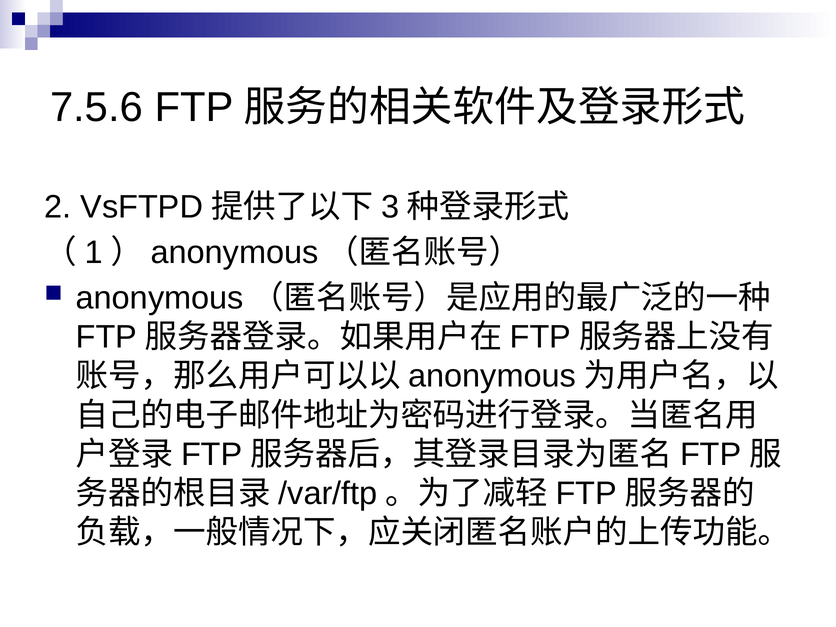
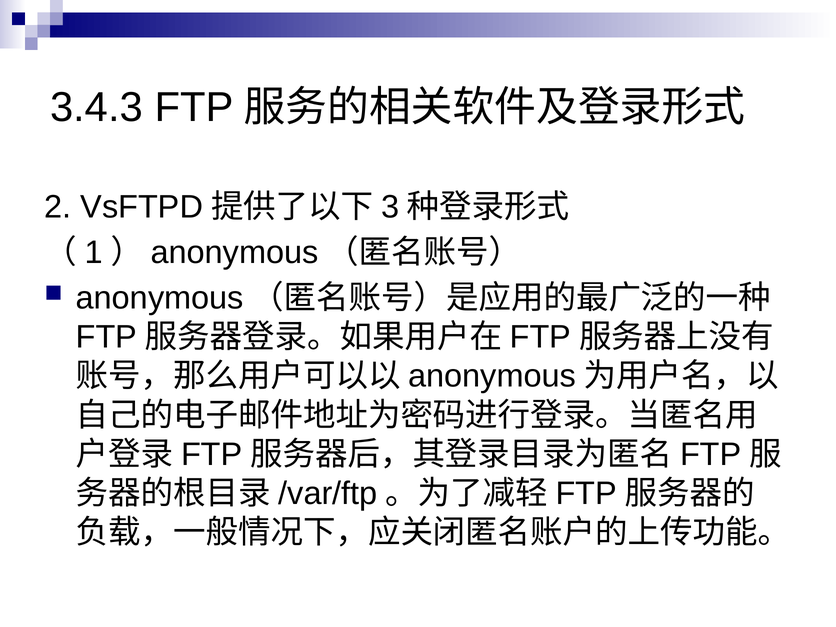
7.5.6: 7.5.6 -> 3.4.3 (97, 107)
